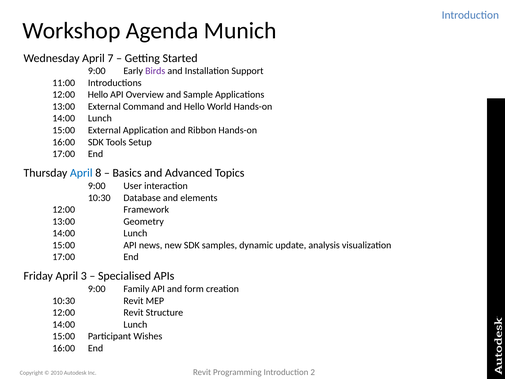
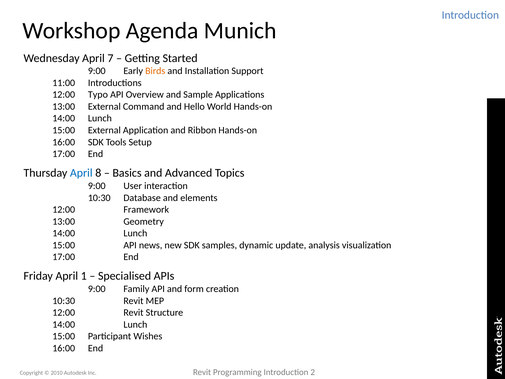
Birds colour: purple -> orange (155, 71)
12:00 Hello: Hello -> Typo (98, 95)
3: 3 -> 1 (84, 276)
